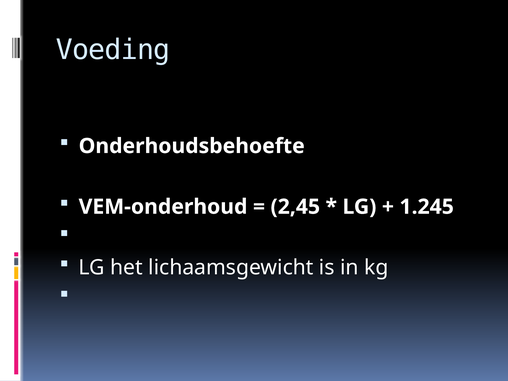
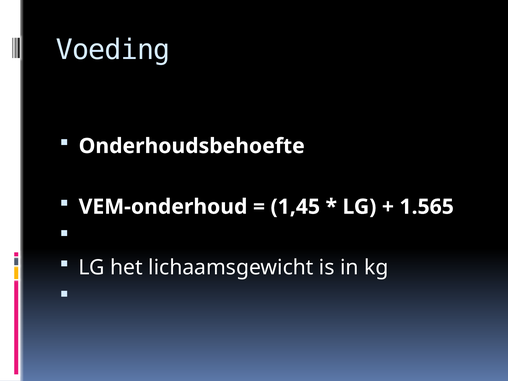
2,45: 2,45 -> 1,45 (295, 207)
1.245: 1.245 -> 1.565 (427, 207)
